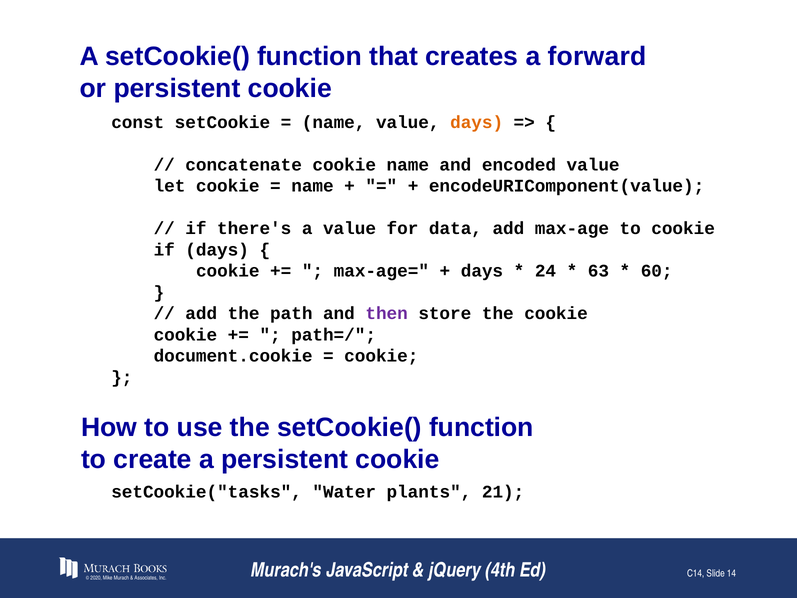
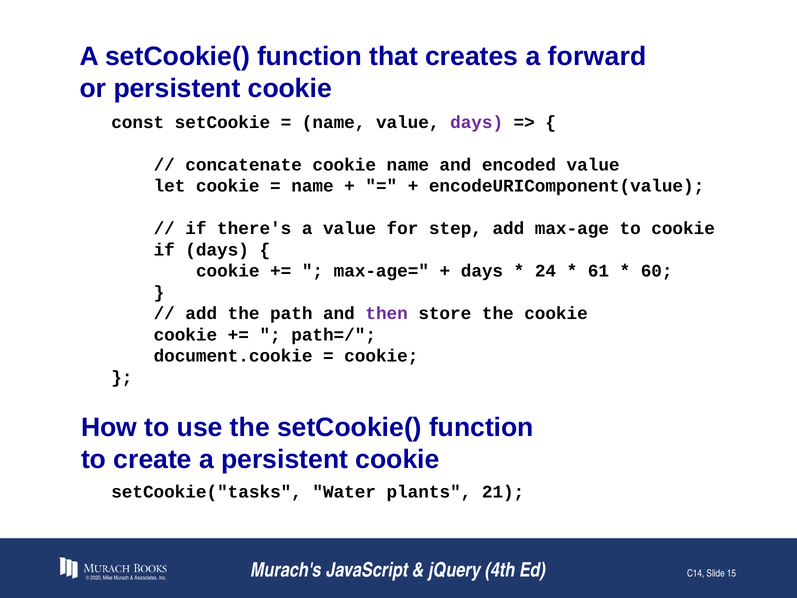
days colour: orange -> purple (477, 122)
data: data -> step (455, 228)
63: 63 -> 61 (598, 271)
14: 14 -> 15 (731, 573)
